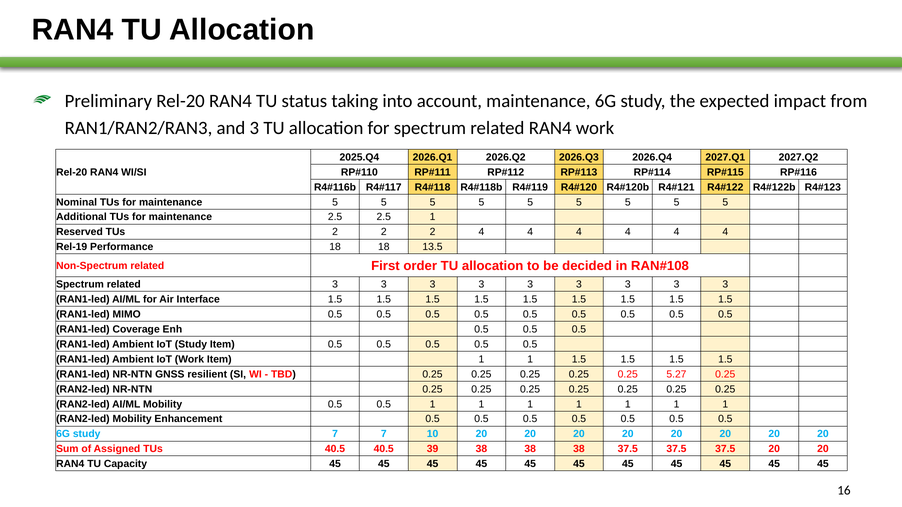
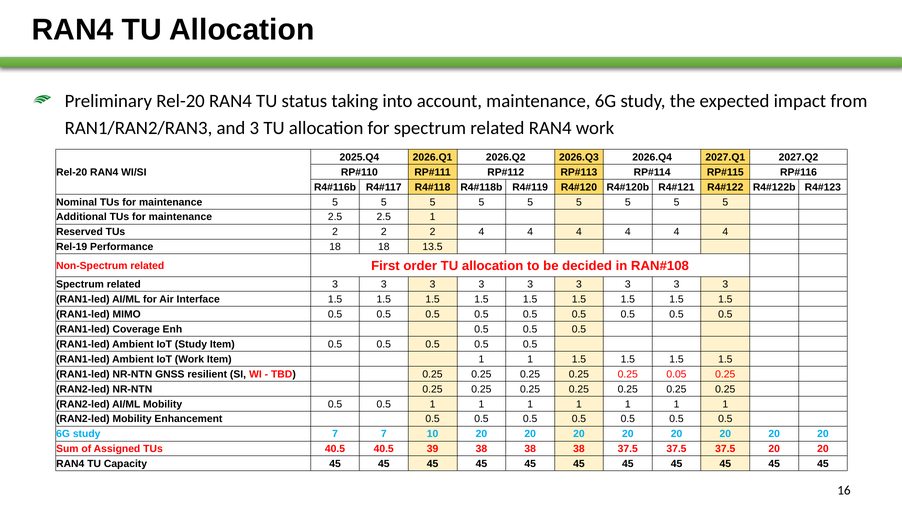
5.27: 5.27 -> 0.05 (676, 374)
